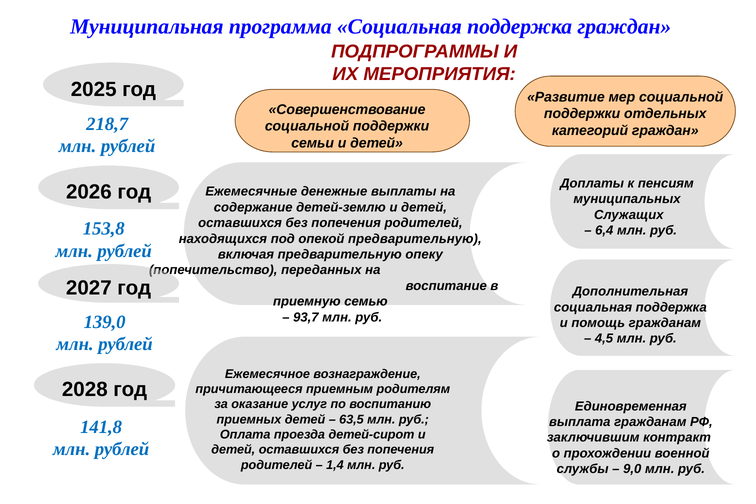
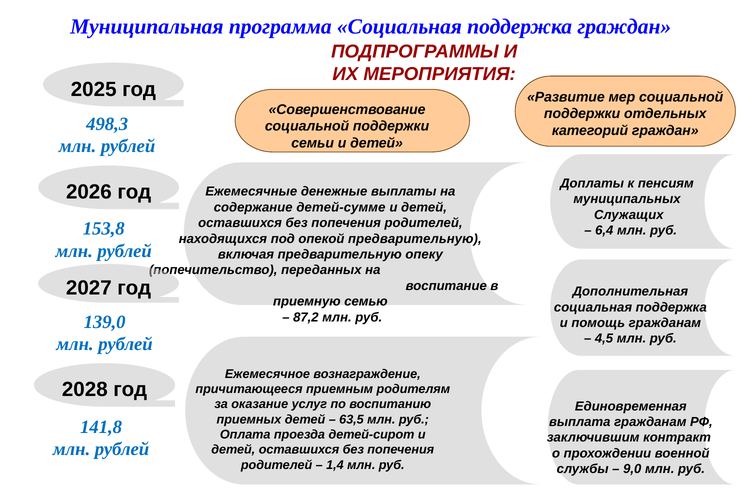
218,7: 218,7 -> 498,3 (107, 124)
детей-землю: детей-землю -> детей-сумме (341, 207)
93,7: 93,7 -> 87,2 (306, 317)
